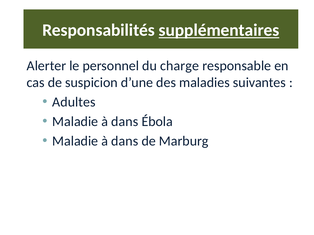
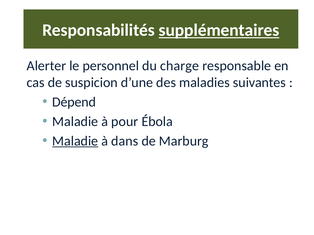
Adultes: Adultes -> Dépend (74, 102)
dans: dans -> pour (125, 122)
Maladie underline: none -> present (75, 141)
